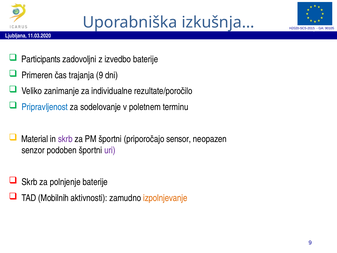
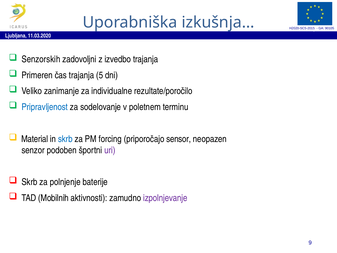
Participants: Participants -> Senzorskih (41, 59)
izvedbo baterije: baterije -> trajanja (146, 59)
trajanja 9: 9 -> 5 (100, 75)
skrb colour: purple -> blue (65, 139)
PM športni: športni -> forcing (110, 139)
izpolnjevanje colour: orange -> purple (165, 198)
